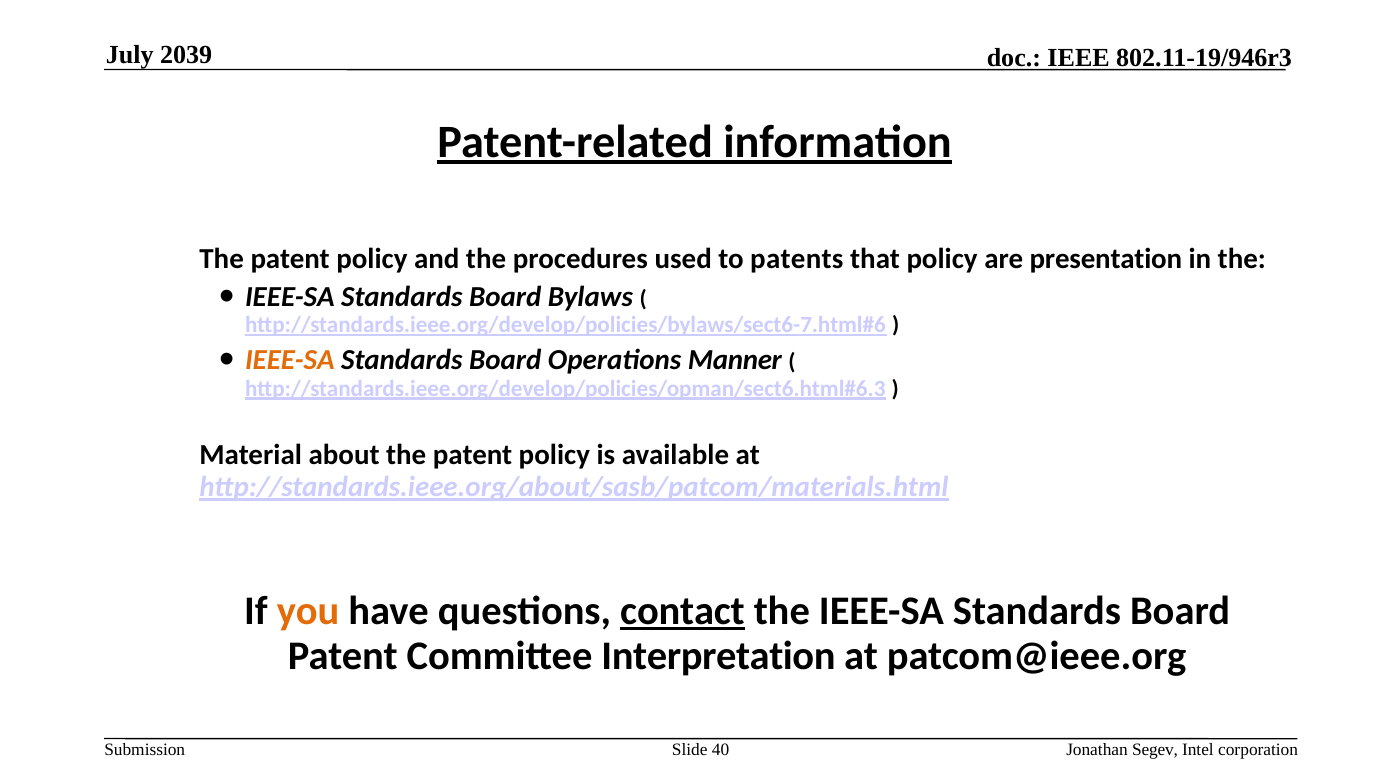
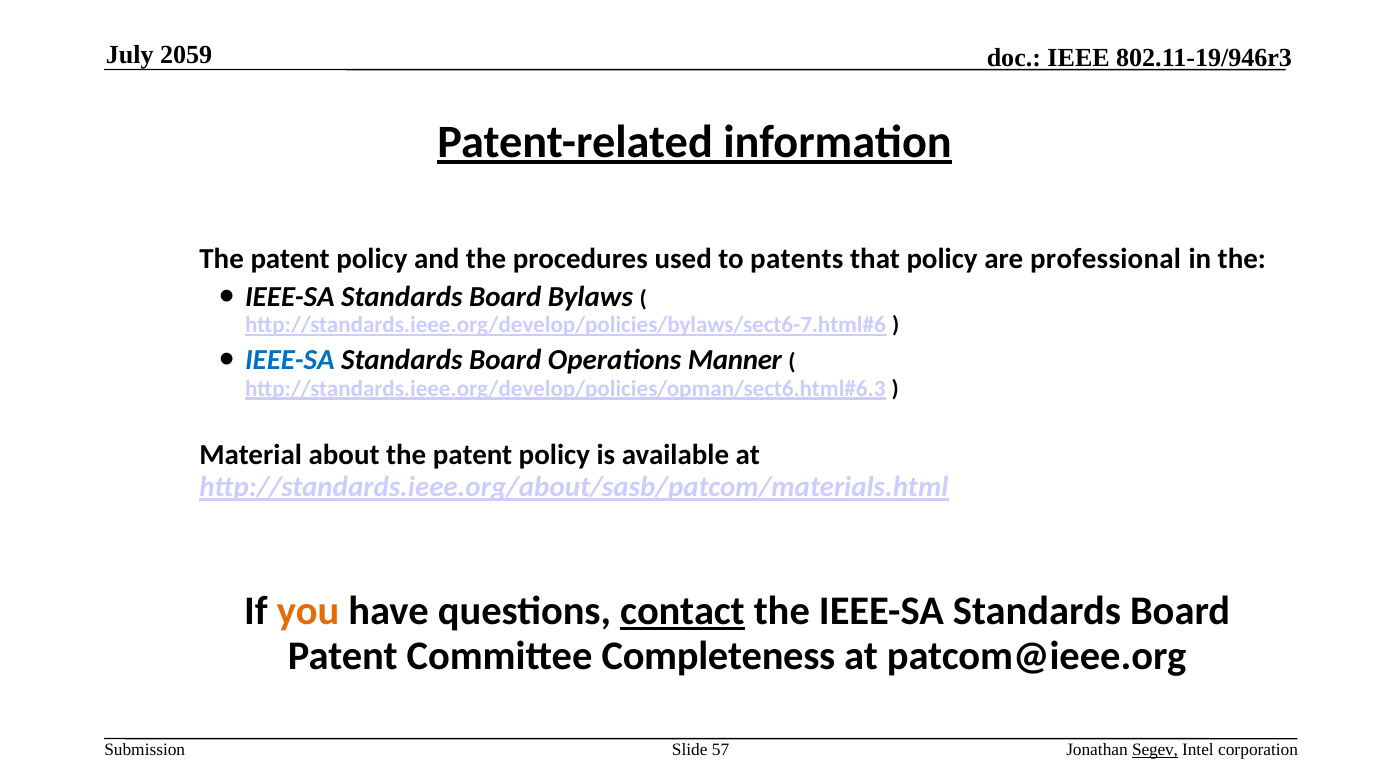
2039: 2039 -> 2059 (186, 55)
presentation: presentation -> professional (1106, 259)
IEEE-SA colour: orange -> blue (290, 360)
Interpretation: Interpretation -> Completeness (718, 656)
40: 40 -> 57 (721, 750)
Segev underline: none -> present (1155, 750)
